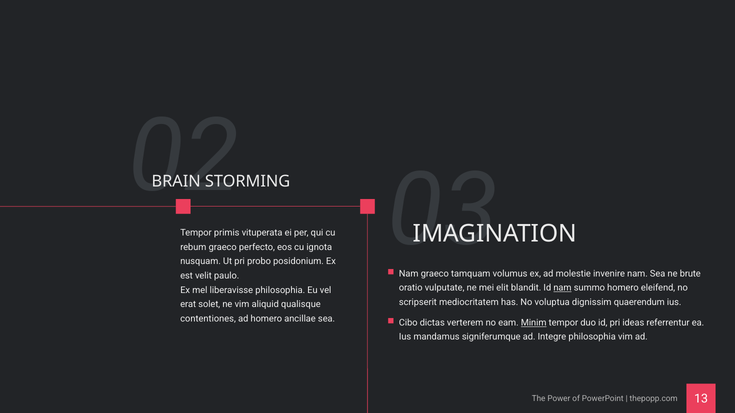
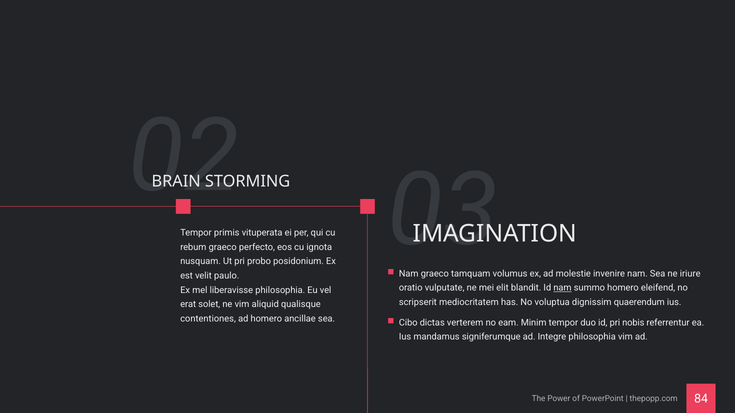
brute: brute -> iriure (690, 274)
Minim underline: present -> none (534, 323)
ideas: ideas -> nobis (633, 323)
13: 13 -> 84 (701, 399)
